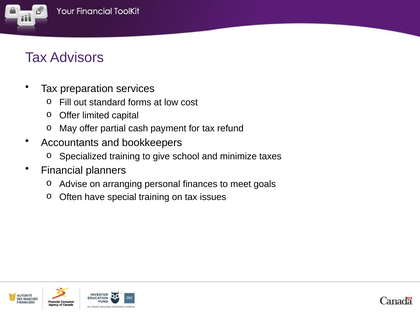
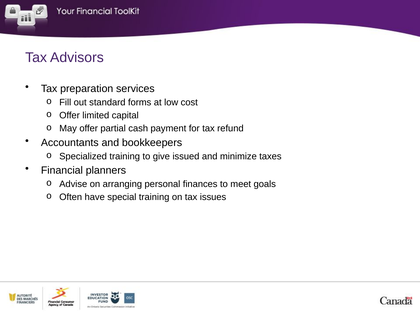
school: school -> issued (186, 156)
